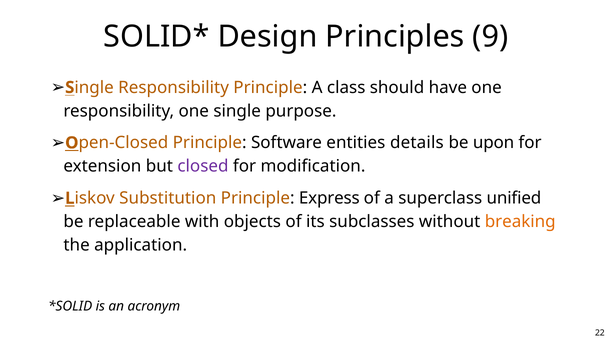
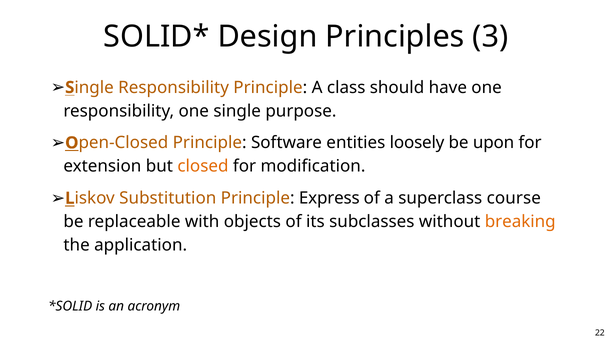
9: 9 -> 3 (490, 37)
details: details -> loosely (417, 143)
closed colour: purple -> orange (203, 166)
unified: unified -> course (514, 198)
